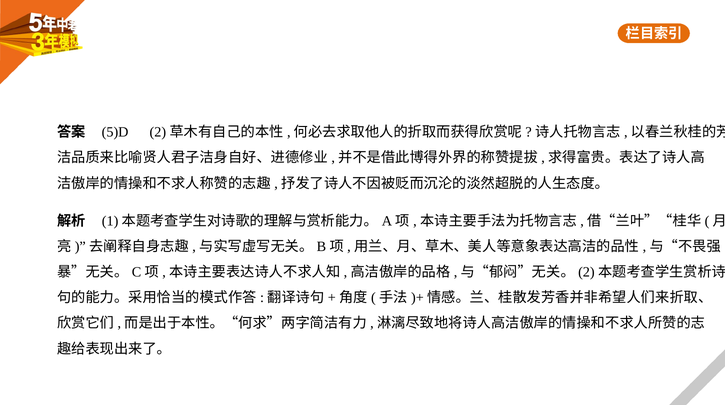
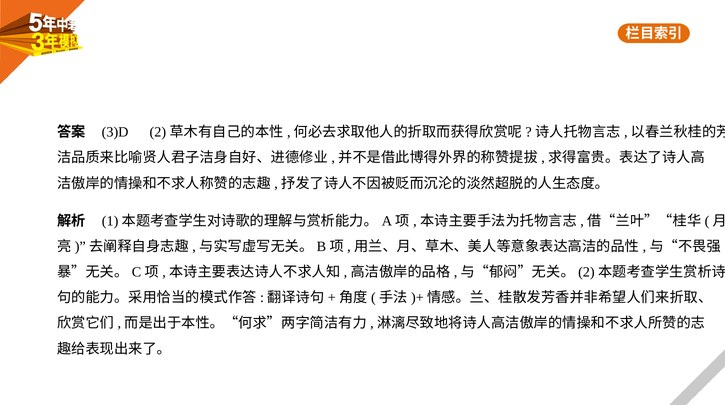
5)D: 5)D -> 3)D (115, 132)
